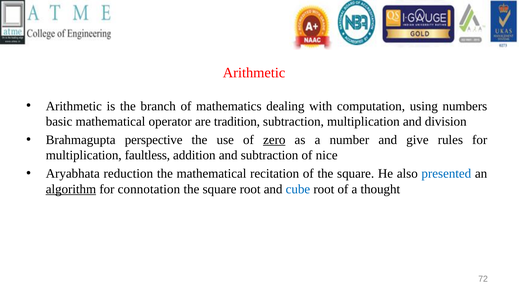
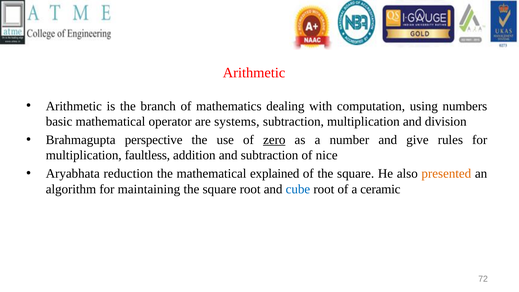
tradition: tradition -> systems (237, 122)
recitation: recitation -> explained (275, 174)
presented colour: blue -> orange (446, 174)
algorithm underline: present -> none (71, 189)
connotation: connotation -> maintaining (149, 189)
thought: thought -> ceramic (380, 189)
